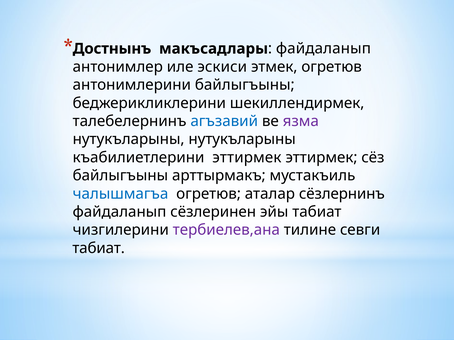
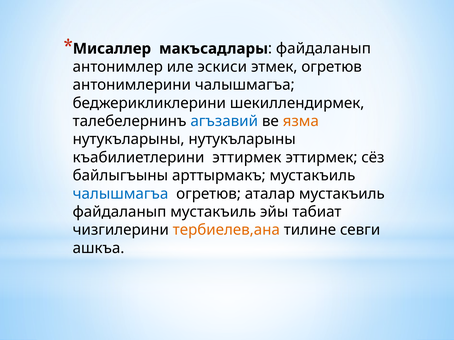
Достнынъ: Достнынъ -> Мисаллер (112, 49)
антонимлерини байлыгъыны: байлыгъыны -> чалышмагъа (245, 85)
язма colour: purple -> orange (301, 121)
аталар сёзлернинъ: сёзлернинъ -> мустакъиль (342, 194)
файдаланып сёзлеринен: сёзлеринен -> мустакъиль (213, 212)
тербиелев,ана colour: purple -> orange (226, 230)
табиат: табиат -> ашкъа (99, 248)
